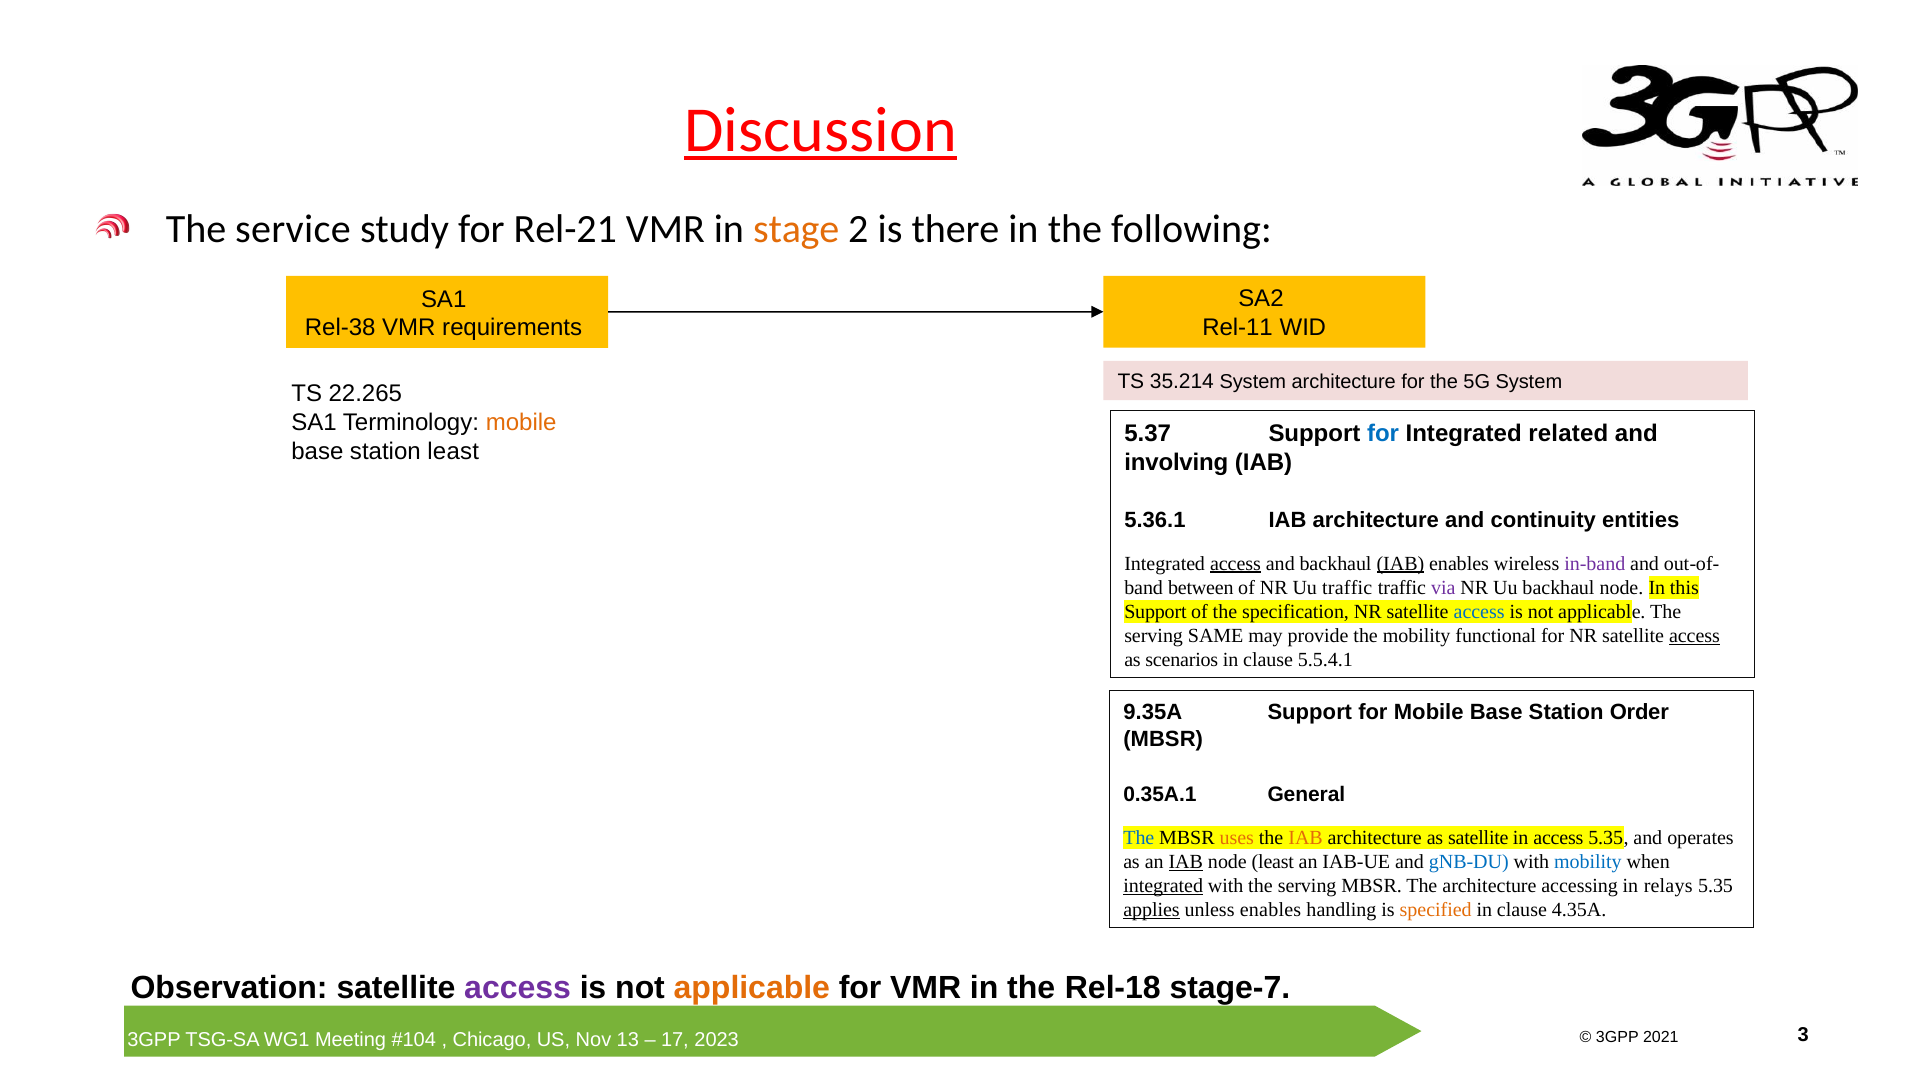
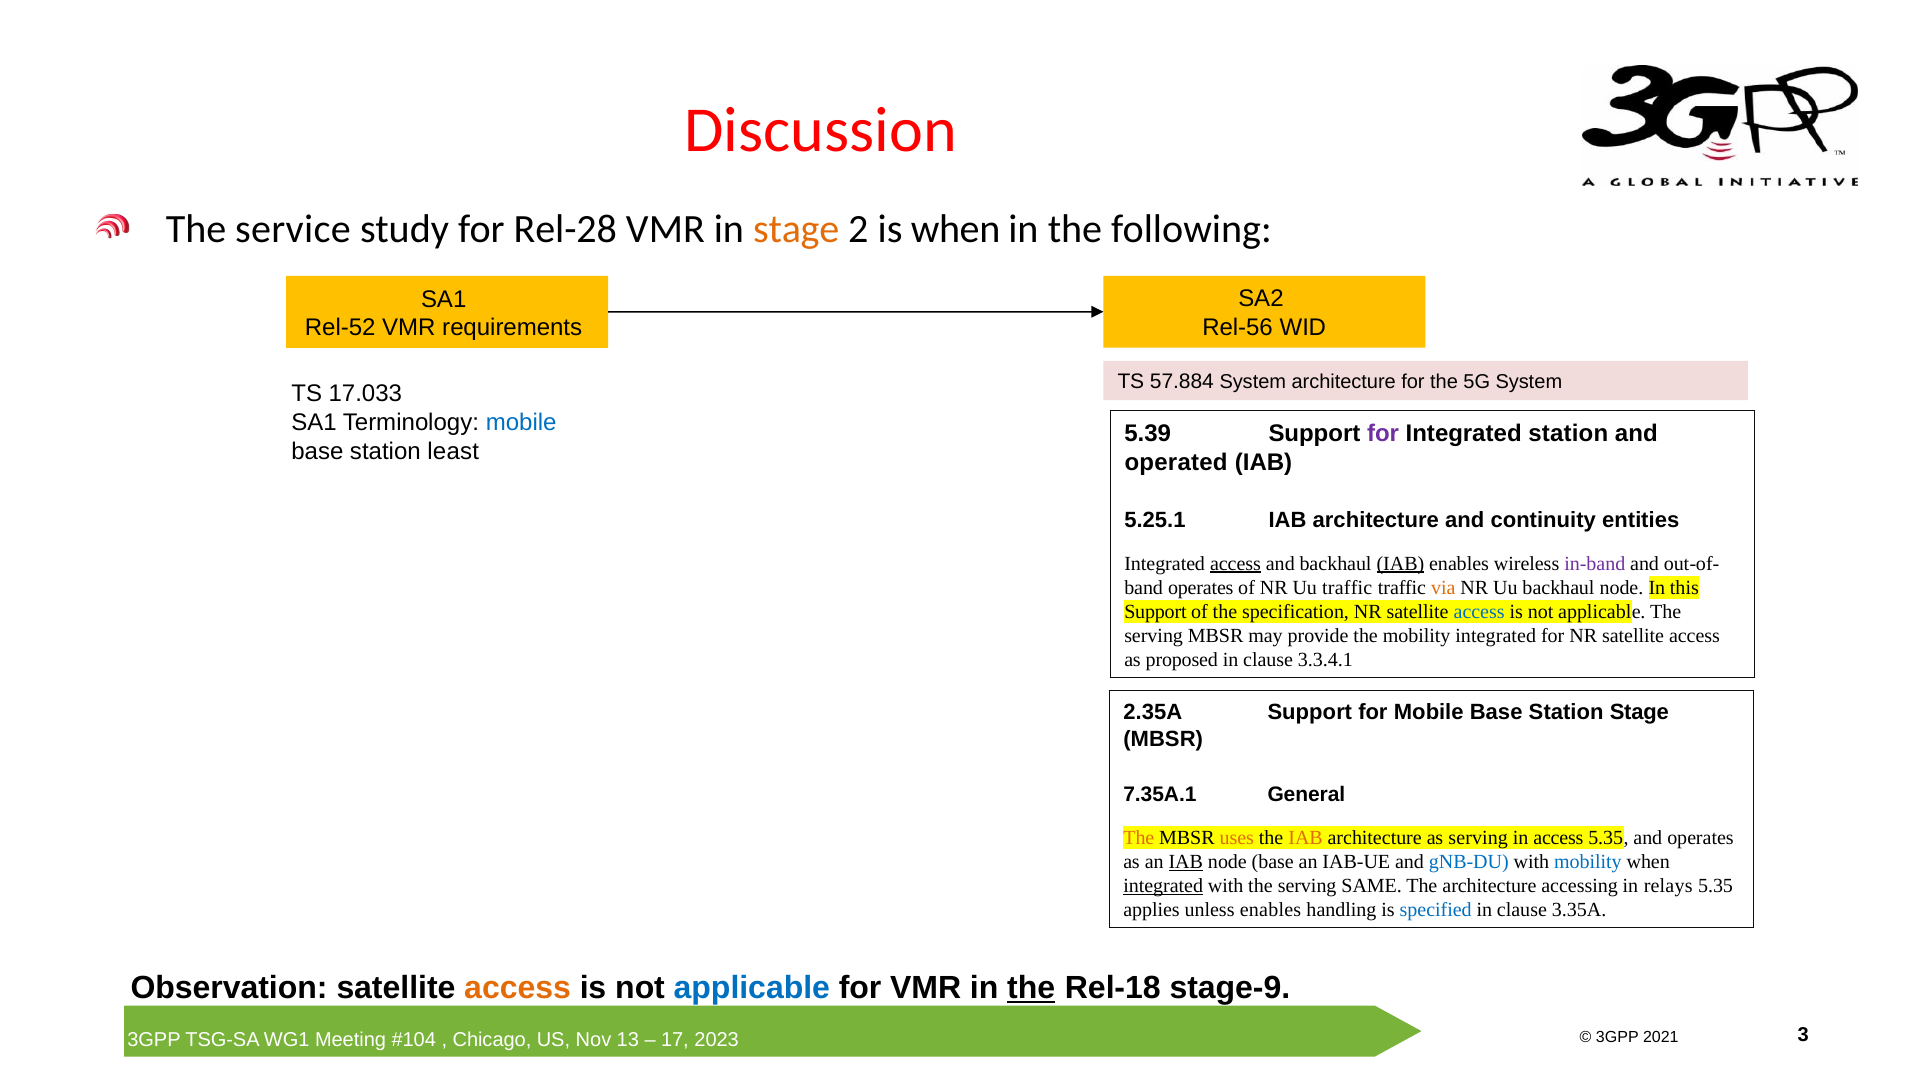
Discussion underline: present -> none (821, 131)
Rel-21: Rel-21 -> Rel-28 (565, 230)
is there: there -> when (956, 230)
Rel-11: Rel-11 -> Rel-56 (1238, 328)
Rel-38: Rel-38 -> Rel-52 (340, 328)
35.214: 35.214 -> 57.884 (1182, 382)
22.265: 22.265 -> 17.033 (365, 394)
mobile colour: orange -> blue (521, 423)
5.37: 5.37 -> 5.39 (1148, 434)
for colour: blue -> purple (1383, 434)
Integrated related: related -> station (1568, 434)
involving: involving -> operated (1176, 463)
5.36.1: 5.36.1 -> 5.25.1 (1155, 520)
between: between -> operates (1201, 587)
via colour: purple -> orange (1443, 587)
serving SAME: SAME -> MBSR (1216, 636)
mobility functional: functional -> integrated (1496, 636)
access underline: present -> none (1694, 636)
scenarios: scenarios -> proposed (1182, 660)
5.5.4.1: 5.5.4.1 -> 3.3.4.1 (1325, 660)
9.35A: 9.35A -> 2.35A (1153, 712)
Station Order: Order -> Stage (1639, 712)
0.35A.1: 0.35A.1 -> 7.35A.1 (1160, 795)
The colour: blue -> orange (1139, 837)
as satellite: satellite -> serving (1478, 837)
node least: least -> base (1273, 861)
serving MBSR: MBSR -> SAME (1372, 885)
applies underline: present -> none (1152, 910)
specified colour: orange -> blue (1436, 910)
4.35A: 4.35A -> 3.35A (1579, 910)
access colour: purple -> orange (518, 988)
applicable colour: orange -> blue (752, 988)
the underline: none -> present (1031, 988)
stage-7: stage-7 -> stage-9 (1230, 988)
